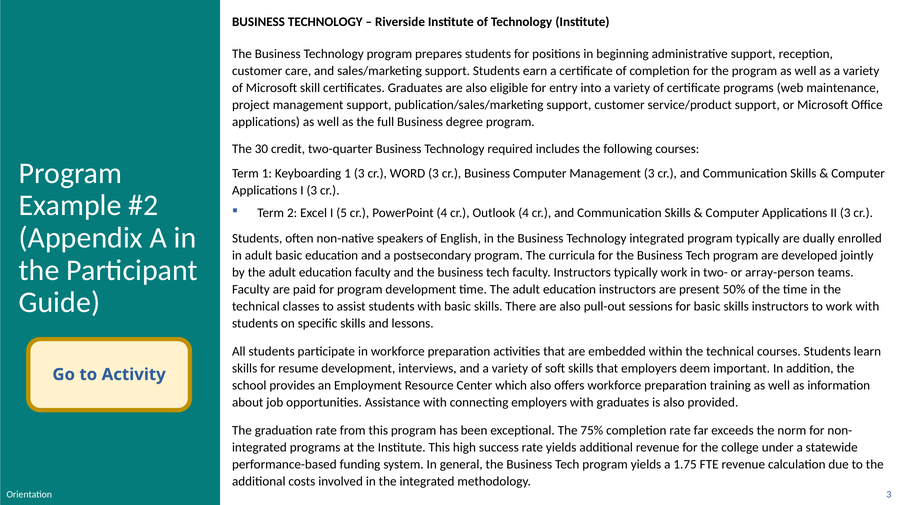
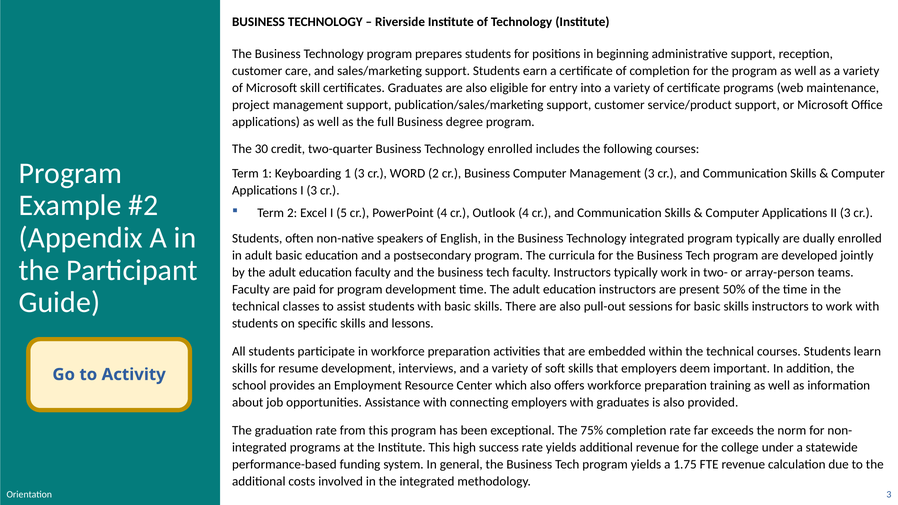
Technology required: required -> enrolled (510, 149)
WORD 3: 3 -> 2 (434, 173)
